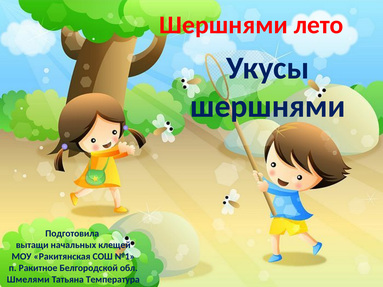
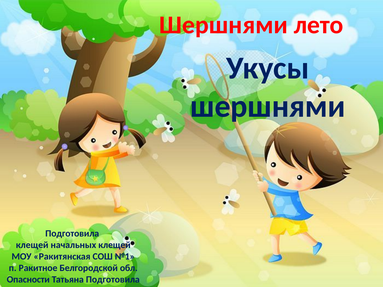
вытащи: вытащи -> клещей (32, 245)
Шмелями: Шмелями -> Опасности (28, 280)
Татьяна Температура: Температура -> Подготовила (113, 280)
